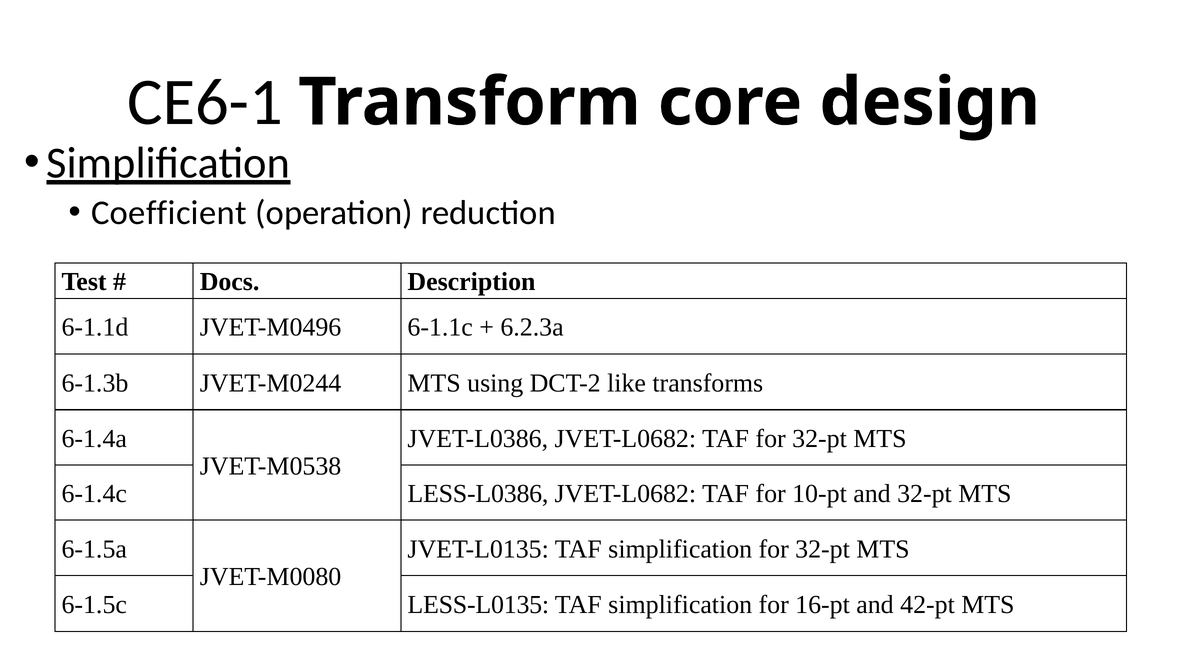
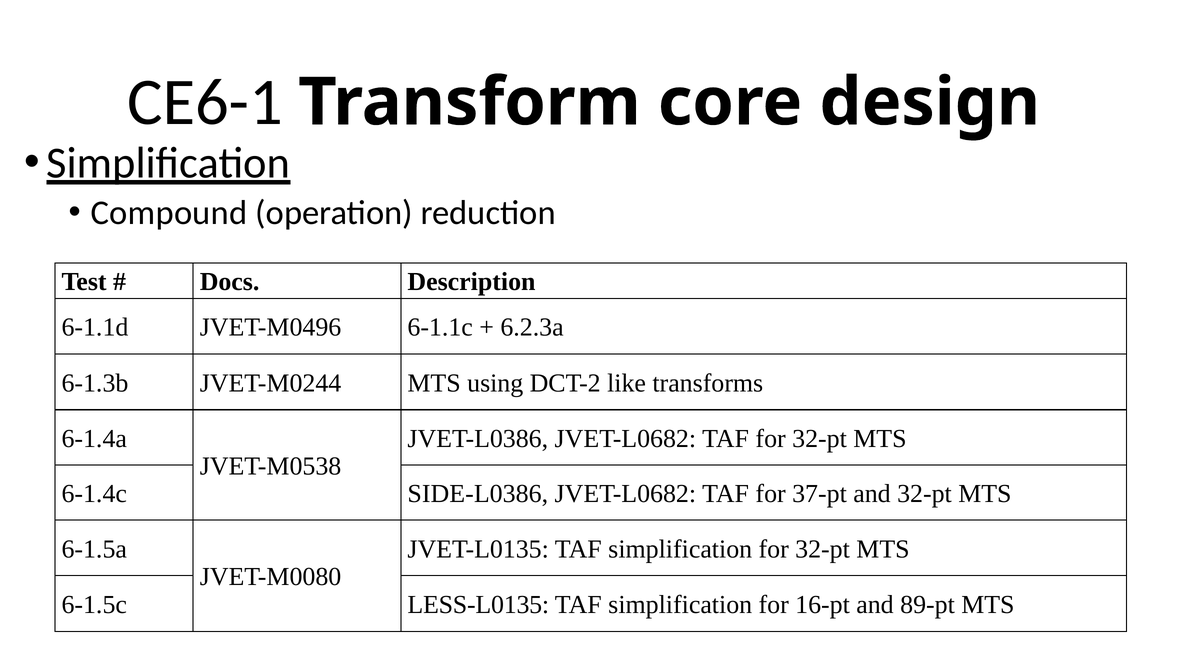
Coefficient: Coefficient -> Compound (169, 213)
LESS-L0386: LESS-L0386 -> SIDE-L0386 (478, 493)
10-pt: 10-pt -> 37-pt (819, 493)
42-pt: 42-pt -> 89-pt (928, 604)
